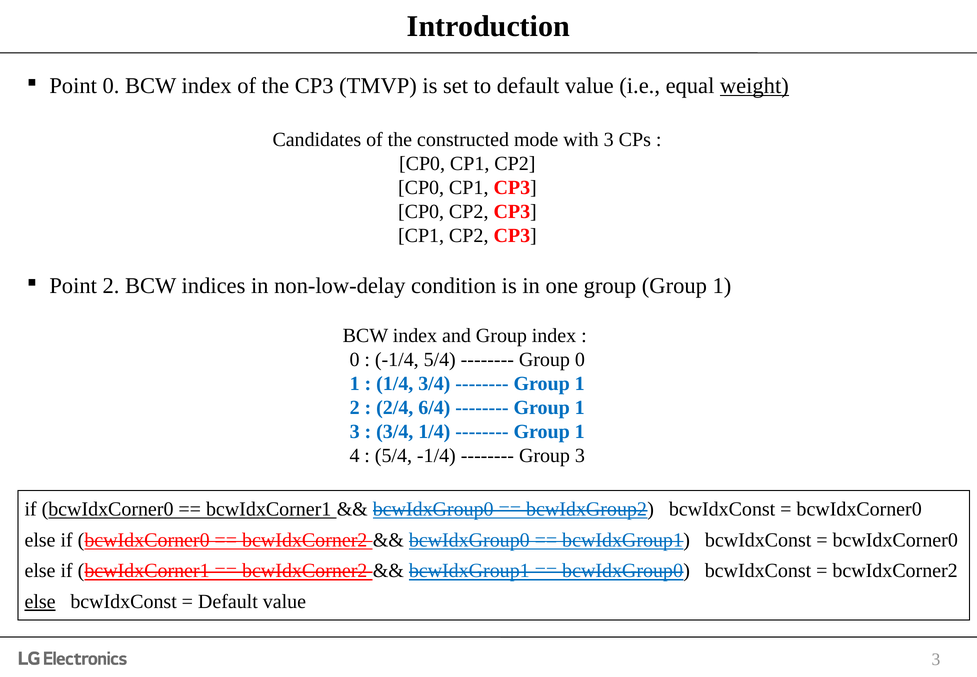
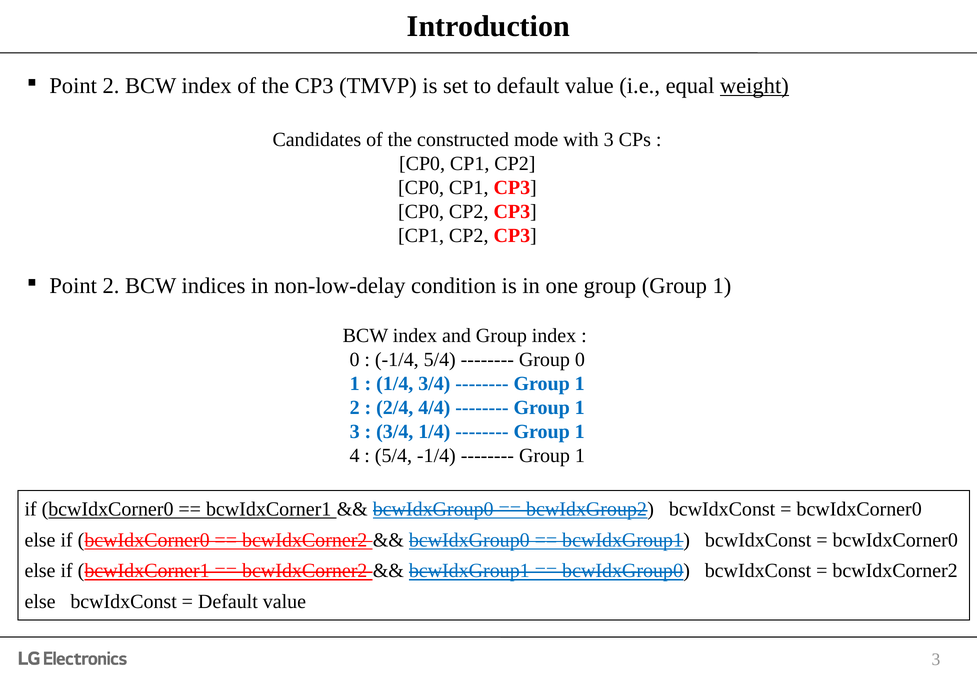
0: 0 -> 2 (111, 86)
6/4: 6/4 -> 4/4 (434, 407)
3: 3 -> 1 (580, 455)
else underline: present -> none (40, 601)
